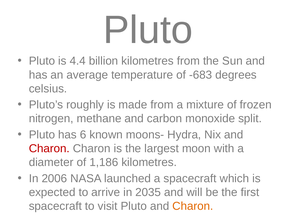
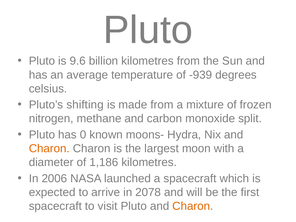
4.4: 4.4 -> 9.6 (78, 61)
-683: -683 -> -939 (201, 75)
roughly: roughly -> shifting (85, 105)
6: 6 -> 0 (83, 135)
Charon colour: red -> orange (49, 149)
2035: 2035 -> 2078 (148, 192)
